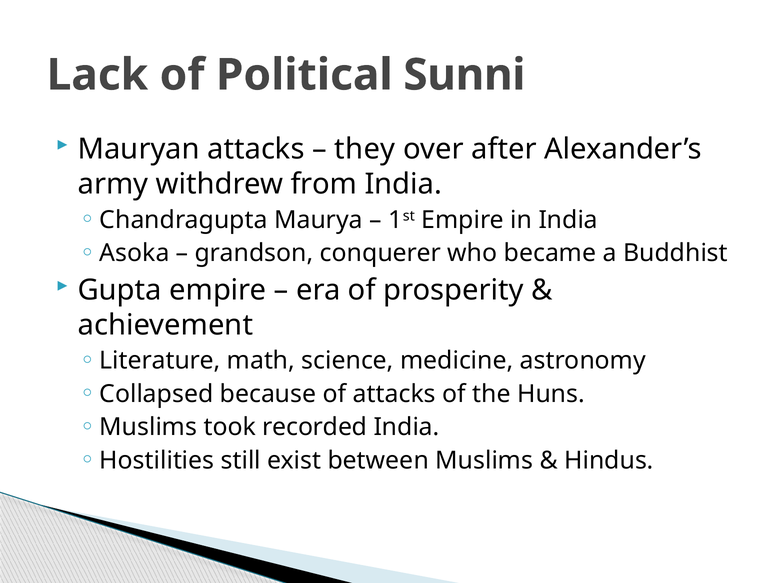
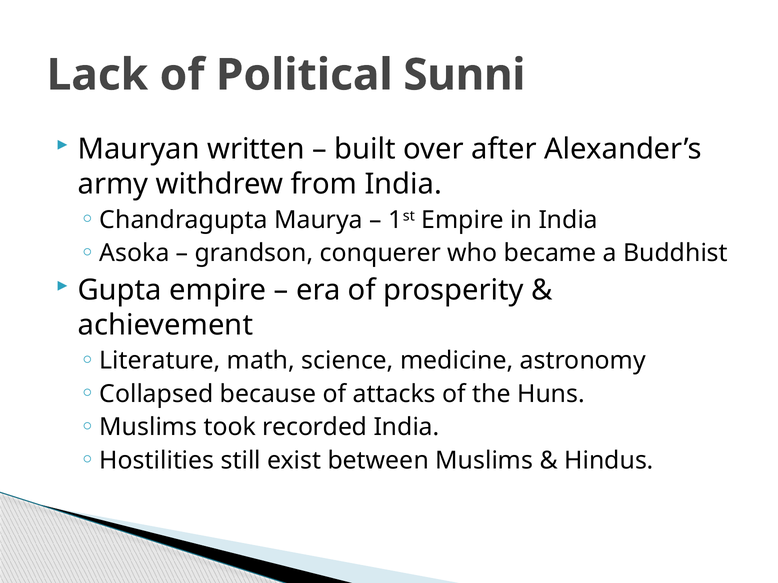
Mauryan attacks: attacks -> written (256, 149)
they: they -> built (365, 149)
